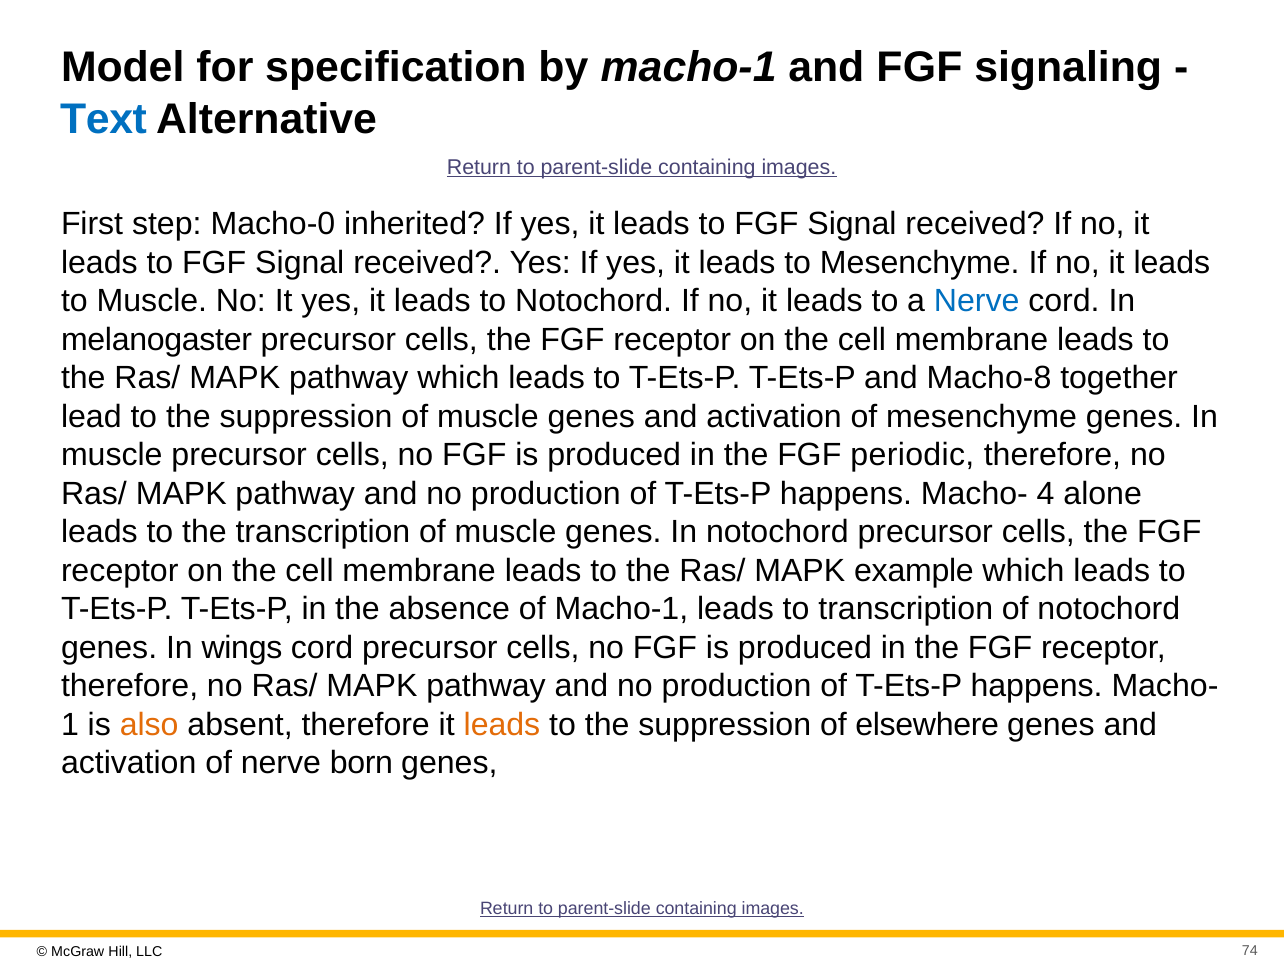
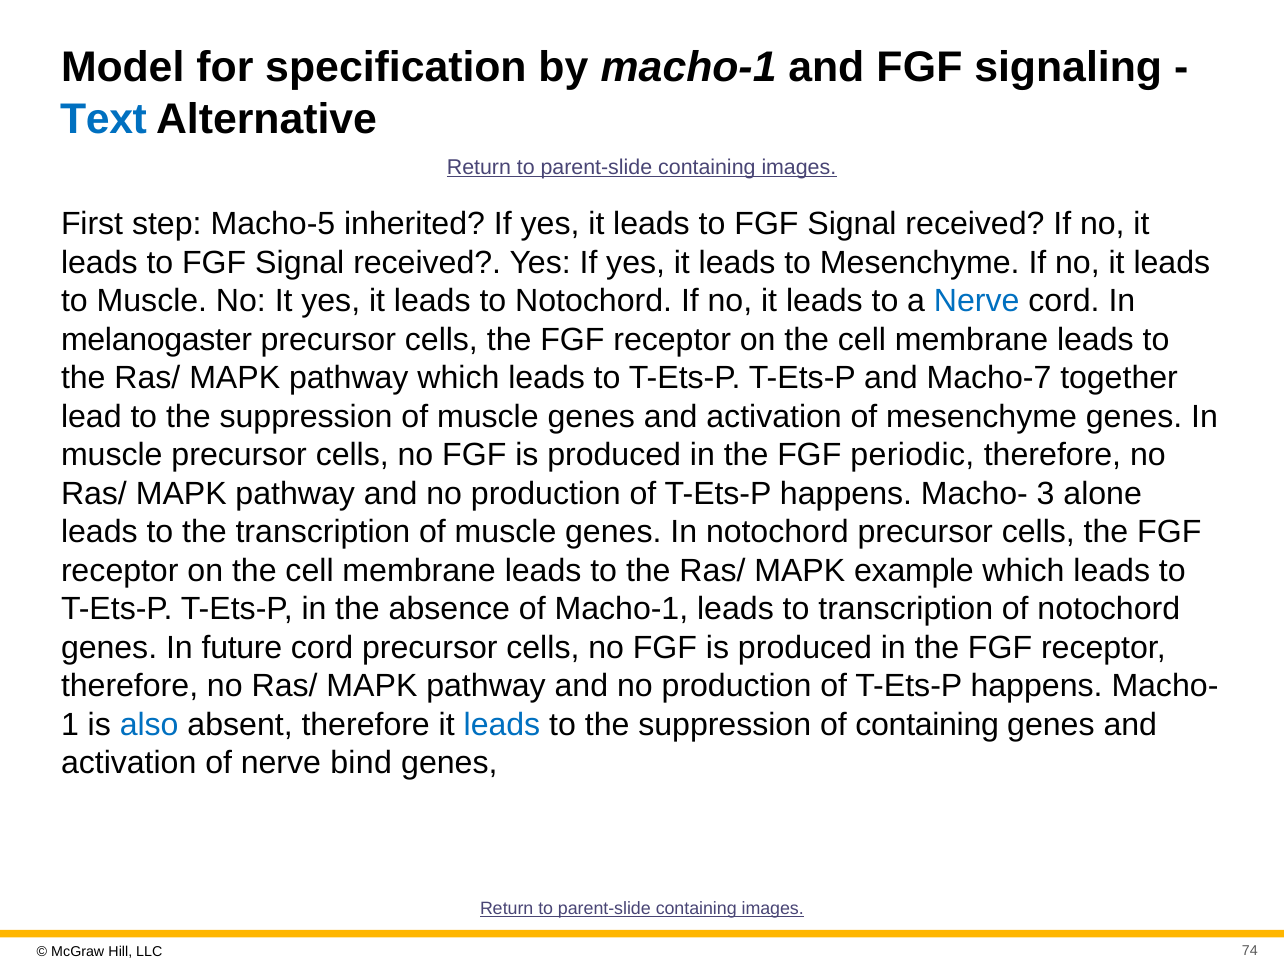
Macho-0: Macho-0 -> Macho-5 (273, 224)
Macho-8: Macho-8 -> Macho-7 (989, 378)
4: 4 -> 3 (1046, 494)
wings: wings -> future (242, 648)
also colour: orange -> blue (149, 725)
leads colour: orange -> blue (502, 725)
of elsewhere: elsewhere -> containing (927, 725)
born: born -> bind (361, 763)
